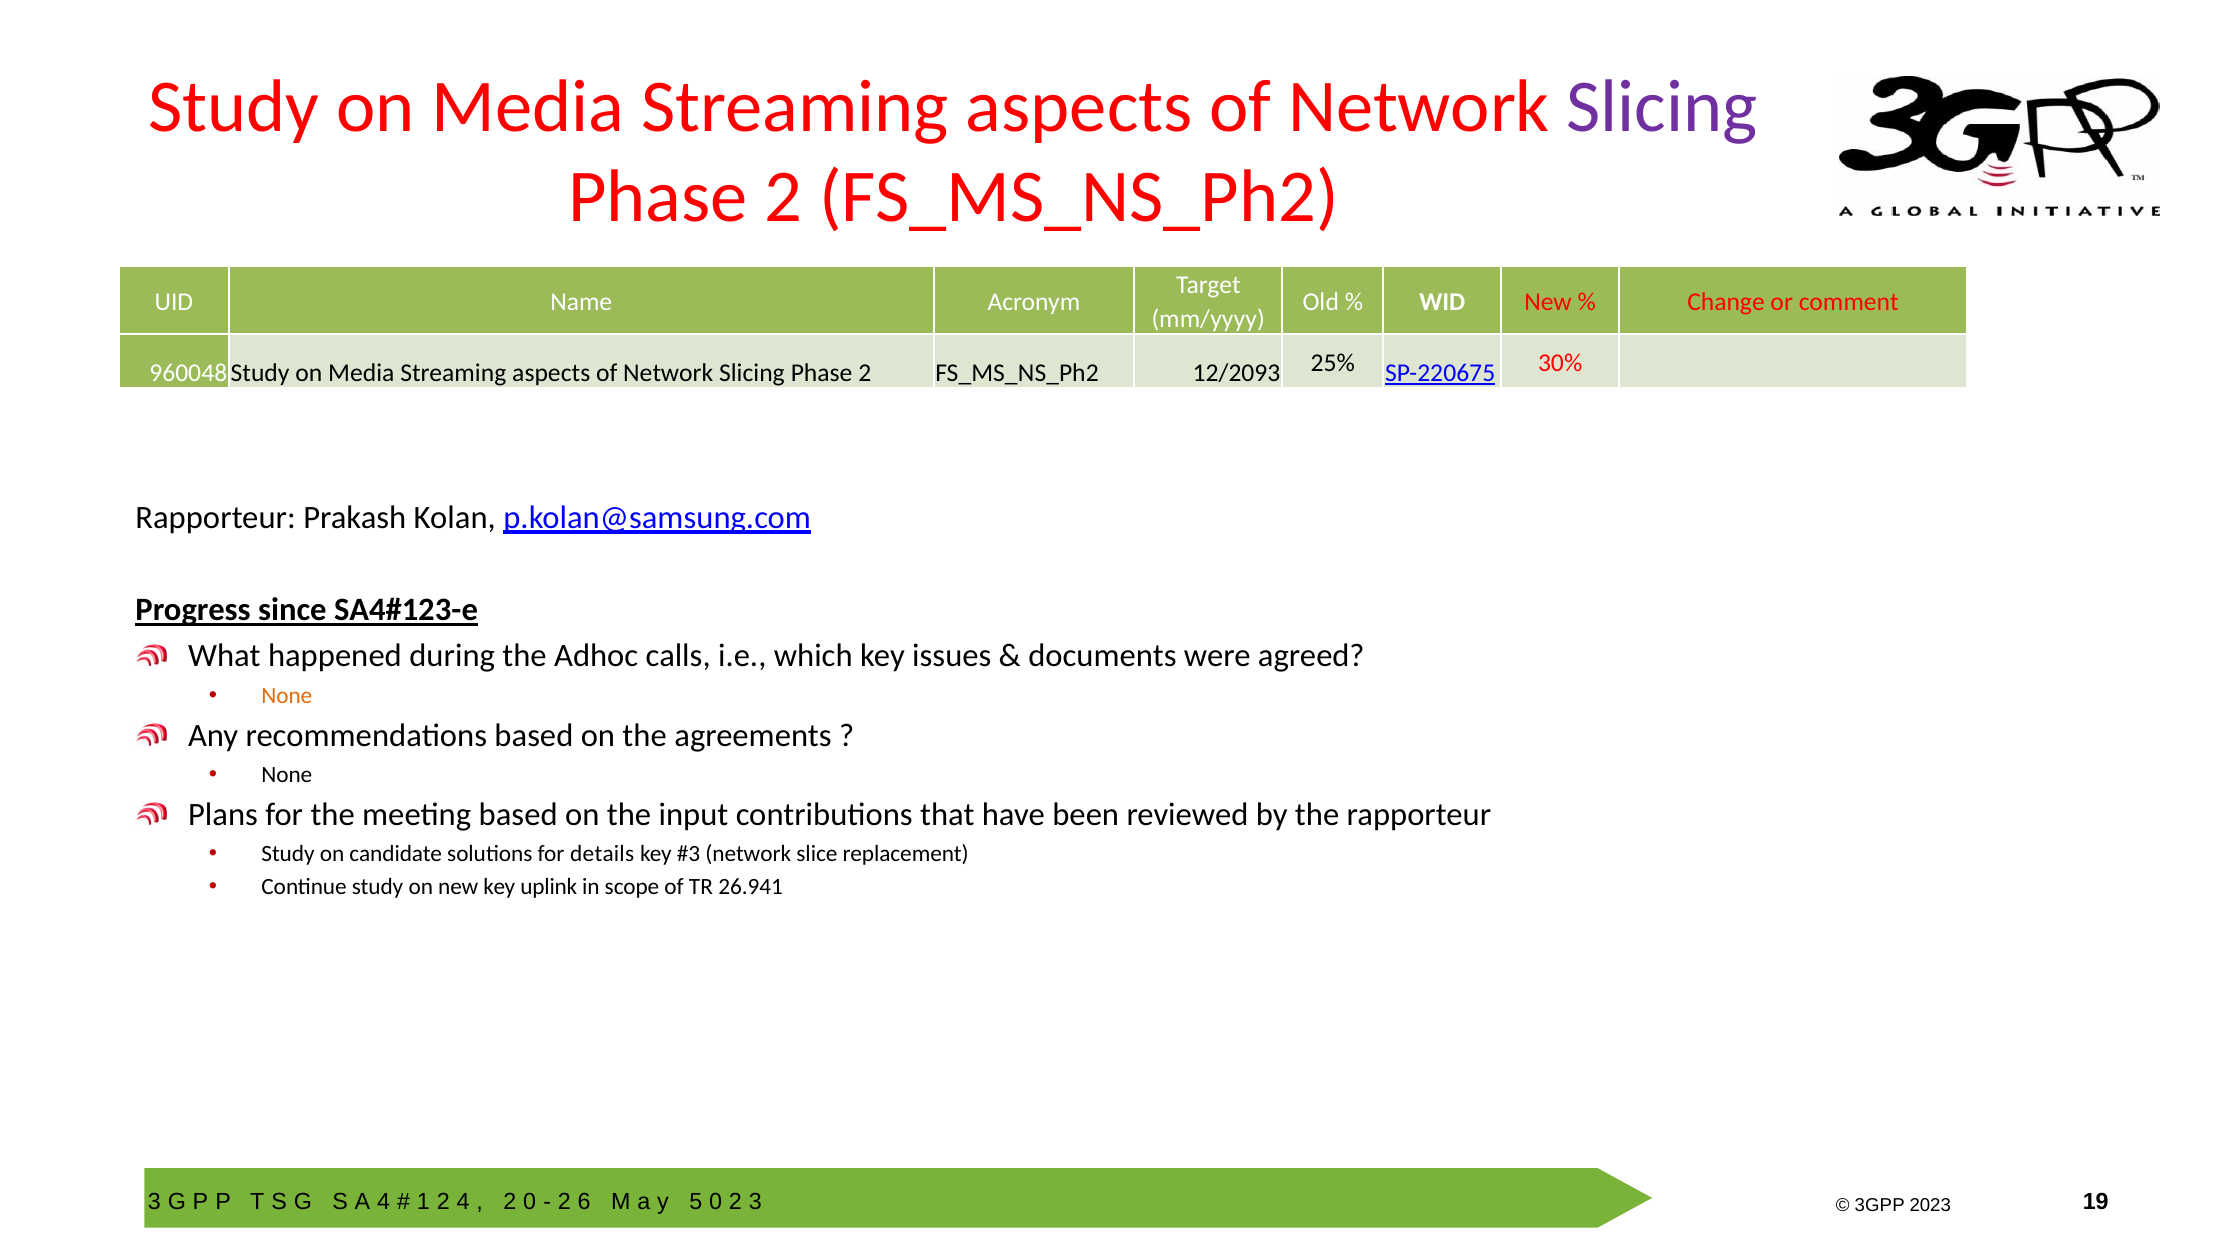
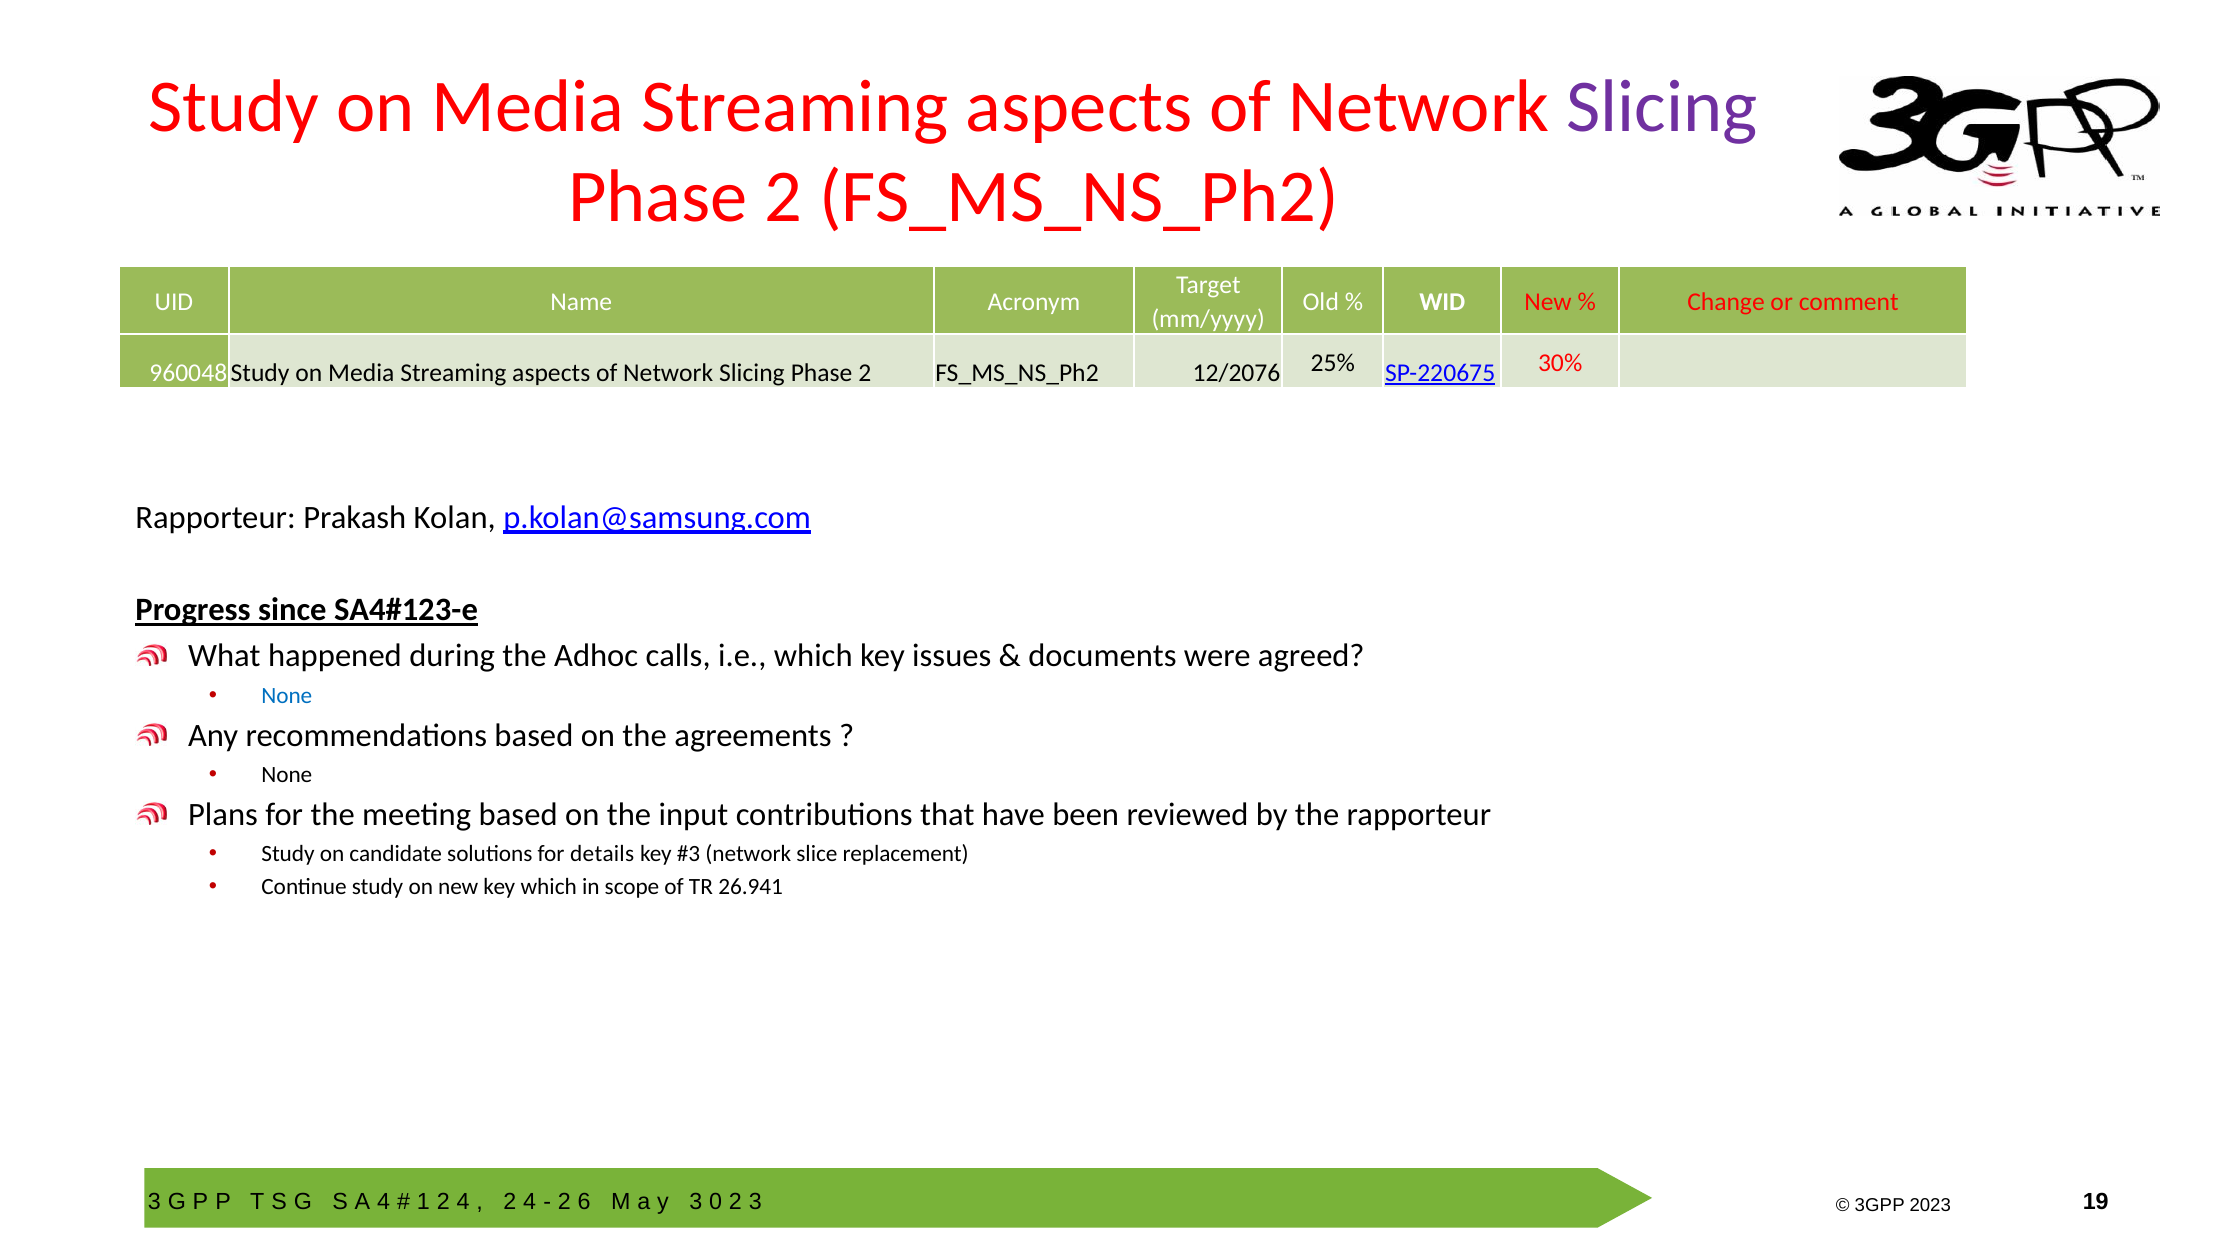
12/2093: 12/2093 -> 12/2076 (1237, 373)
None colour: orange -> blue (287, 696)
key uplink: uplink -> which (549, 887)
0: 0 -> 4 (530, 1202)
5: 5 -> 3 (696, 1202)
